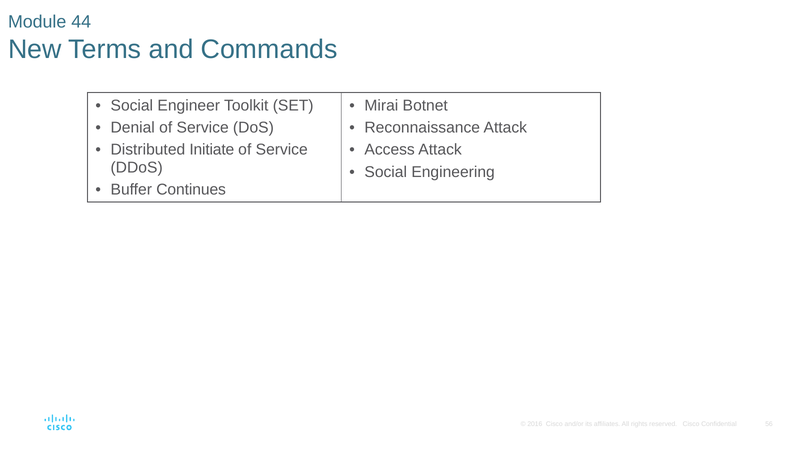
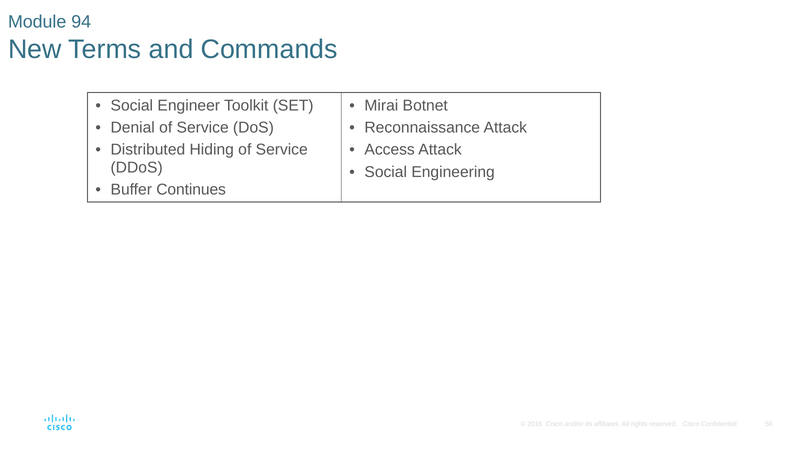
44: 44 -> 94 (81, 22)
Initiate: Initiate -> Hiding (212, 150)
